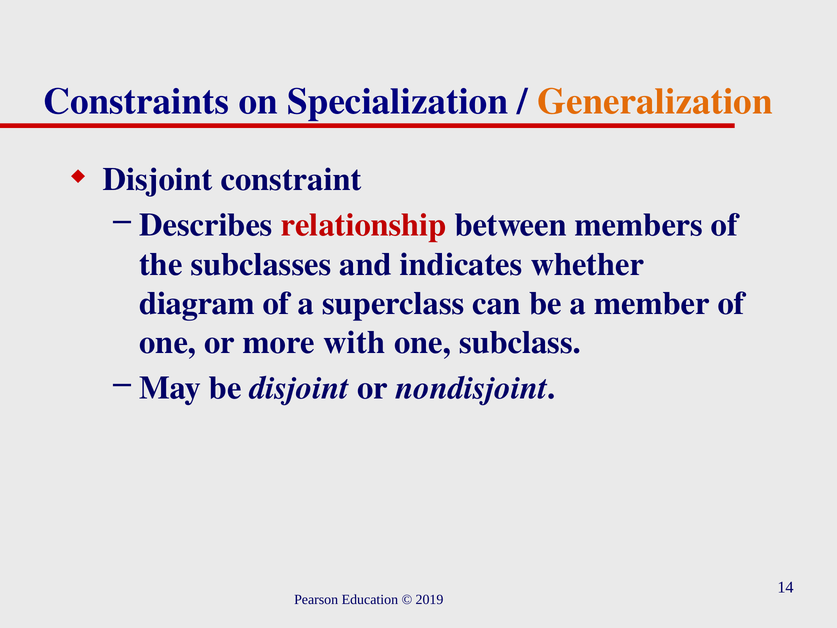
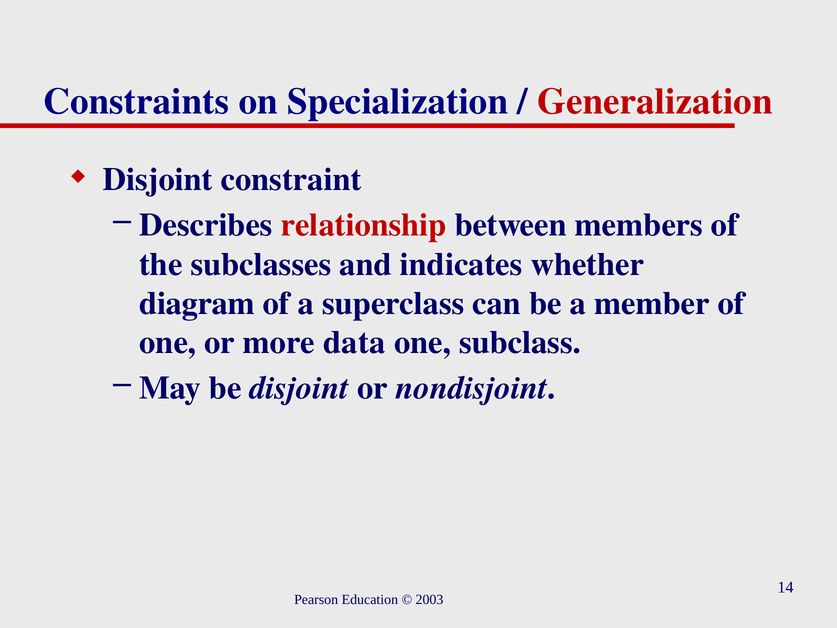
Generalization colour: orange -> red (655, 102)
with: with -> data (354, 342)
2019: 2019 -> 2003 (429, 599)
